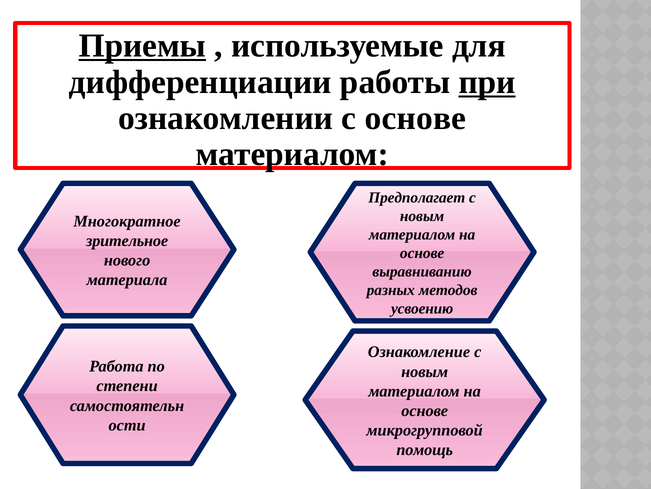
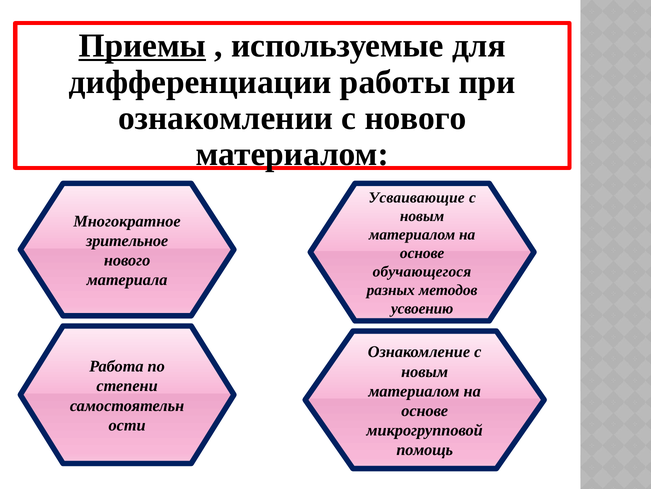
при underline: present -> none (487, 82)
с основе: основе -> нового (416, 118)
Предполагает: Предполагает -> Усваивающие (417, 197)
выравниванию: выравниванию -> обучающегося (422, 271)
